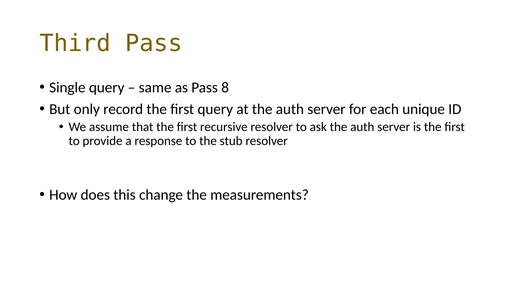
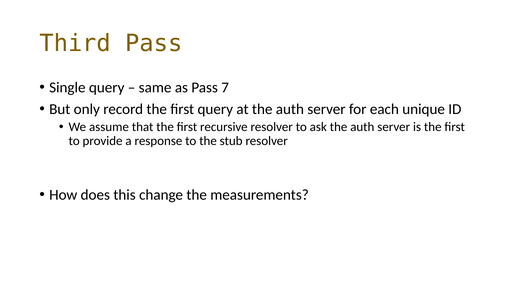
8: 8 -> 7 (225, 88)
